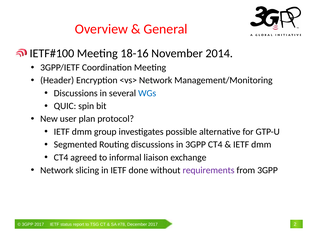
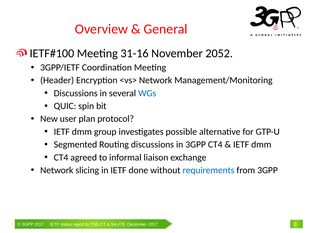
18-16: 18-16 -> 31-16 (135, 53)
2014: 2014 -> 2052 (219, 53)
requirements colour: purple -> blue (209, 170)
